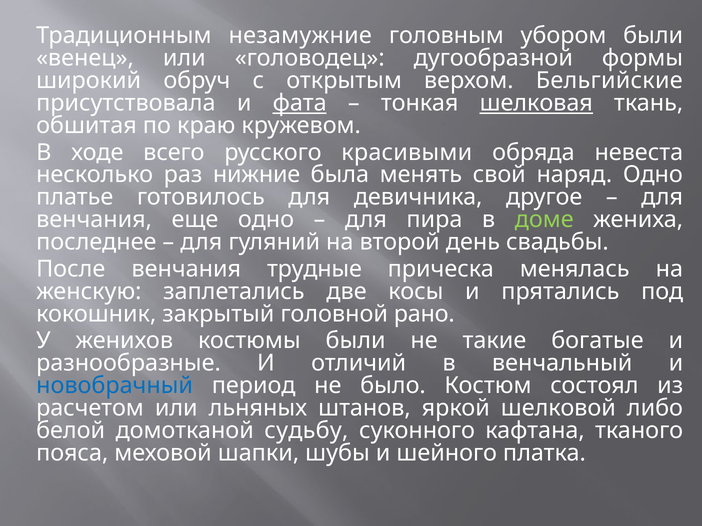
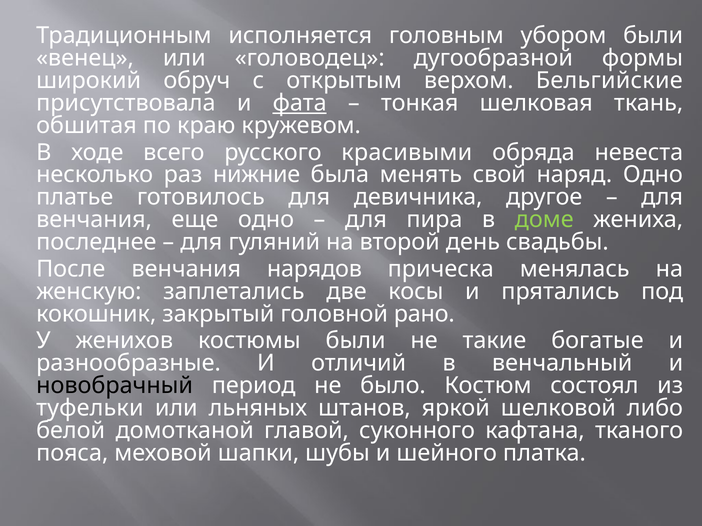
незамужние: незамужние -> исполняется (300, 36)
шелковая underline: present -> none (536, 103)
трудные: трудные -> нарядов (314, 269)
новобрачный colour: blue -> black (115, 386)
расчетом: расчетом -> туфельки (90, 408)
судьбу: судьбу -> главой (306, 431)
